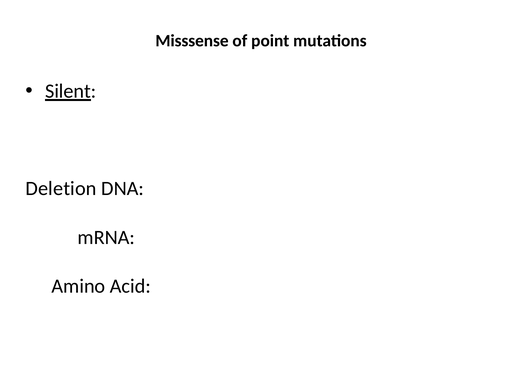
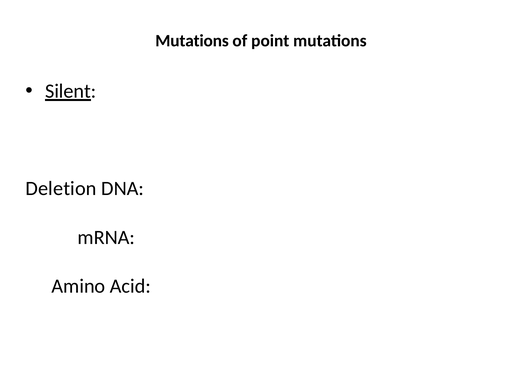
Misssense: Misssense -> Mutations (192, 41)
